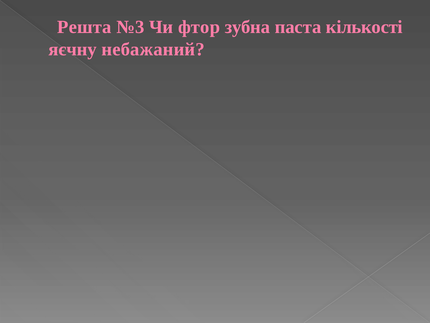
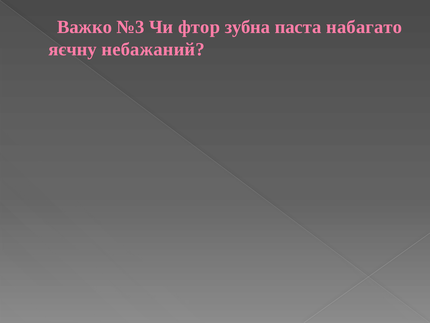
Решта: Решта -> Важко (84, 27)
кількості: кількості -> набагато (364, 27)
